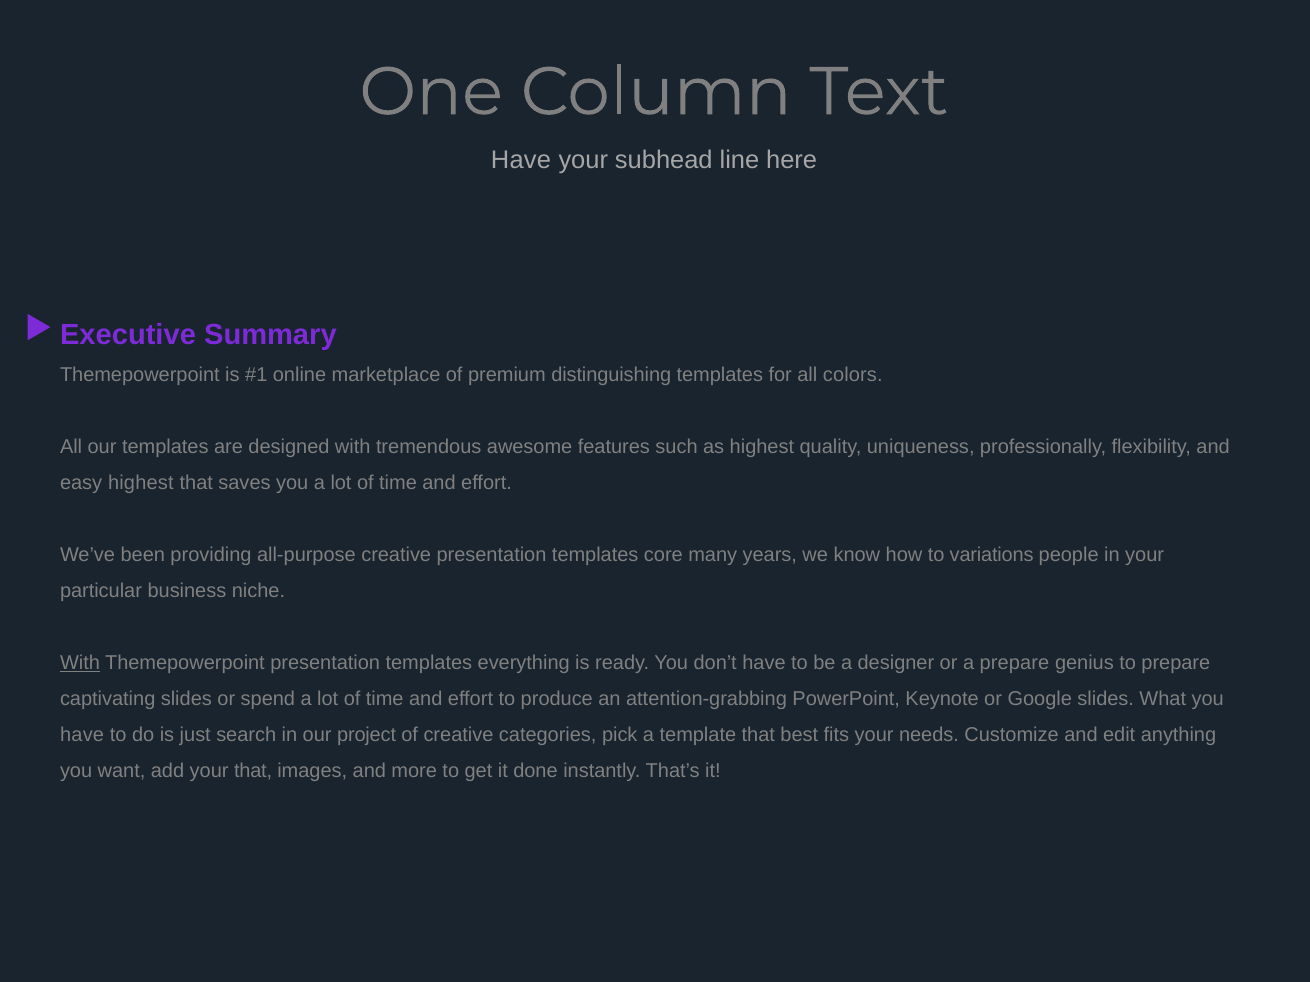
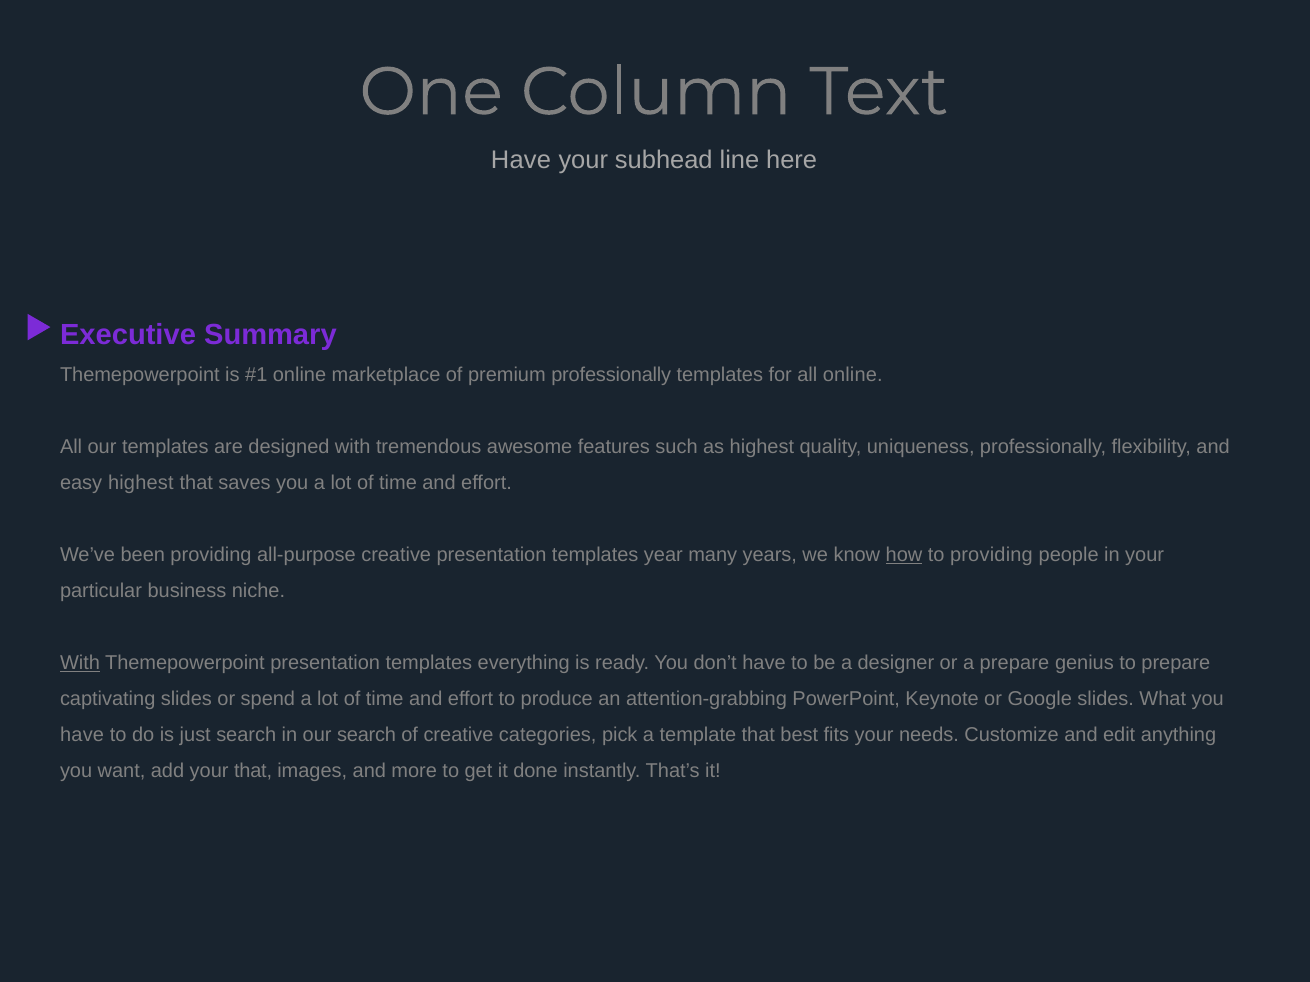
premium distinguishing: distinguishing -> professionally (611, 376)
all colors: colors -> online (853, 376)
core: core -> year (663, 556)
how underline: none -> present (904, 556)
to variations: variations -> providing (991, 556)
our project: project -> search (367, 736)
